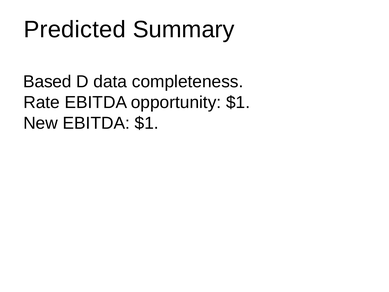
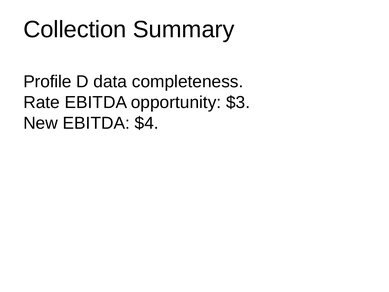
Predicted: Predicted -> Collection (75, 30)
Based: Based -> Profile (47, 82)
opportunity $1: $1 -> $3 (238, 102)
EBITDA $1: $1 -> $4 (147, 123)
